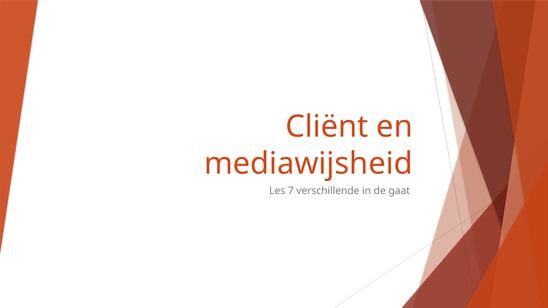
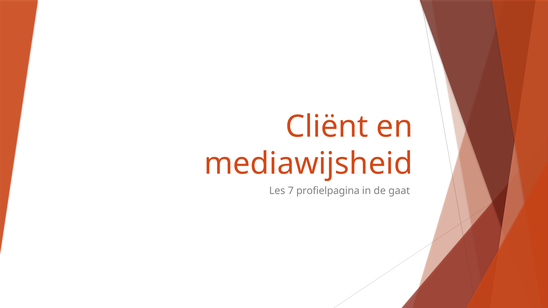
verschillende: verschillende -> profielpagina (328, 191)
